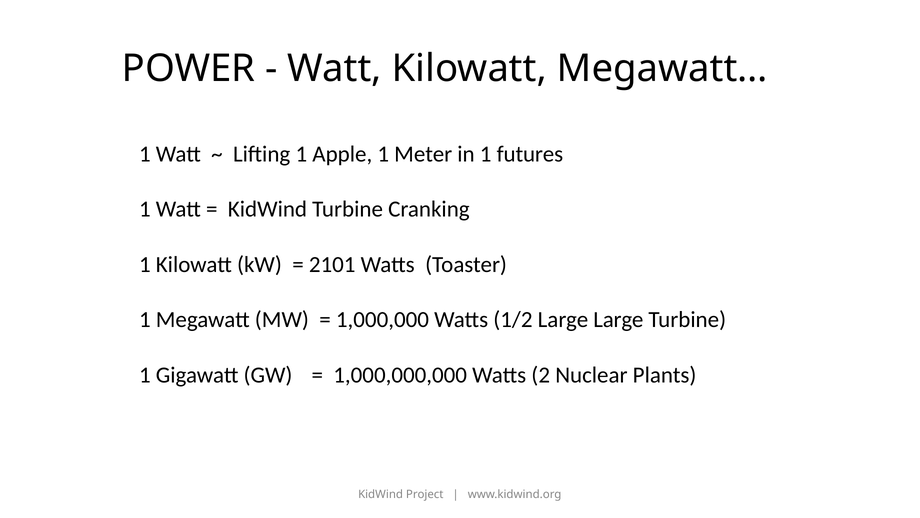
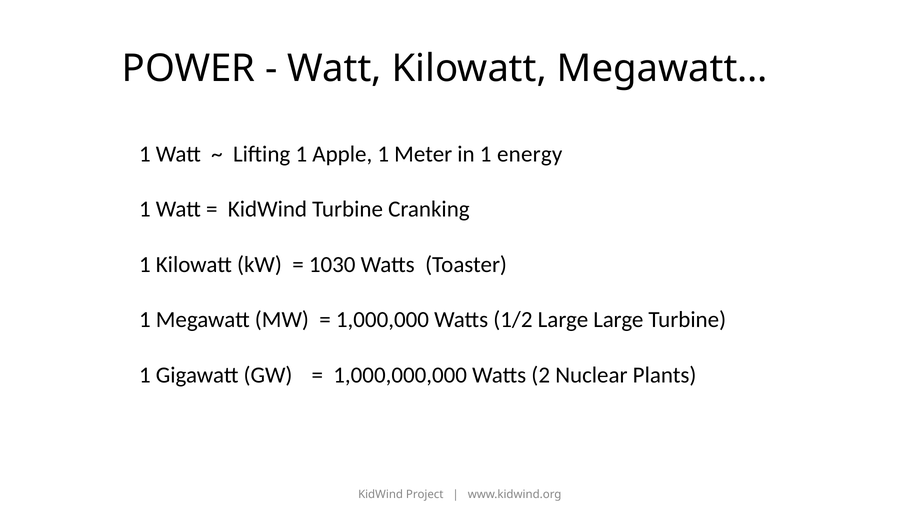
futures: futures -> energy (530, 154)
2101: 2101 -> 1030 (332, 264)
